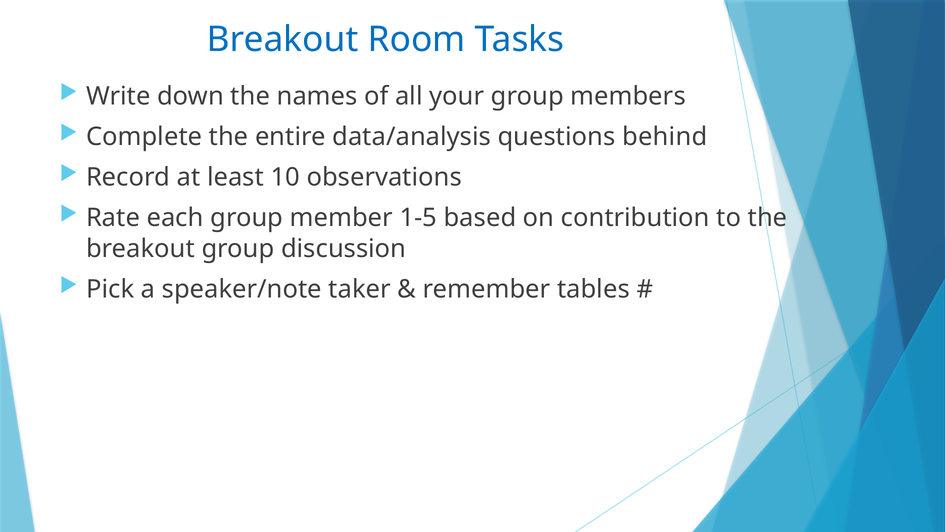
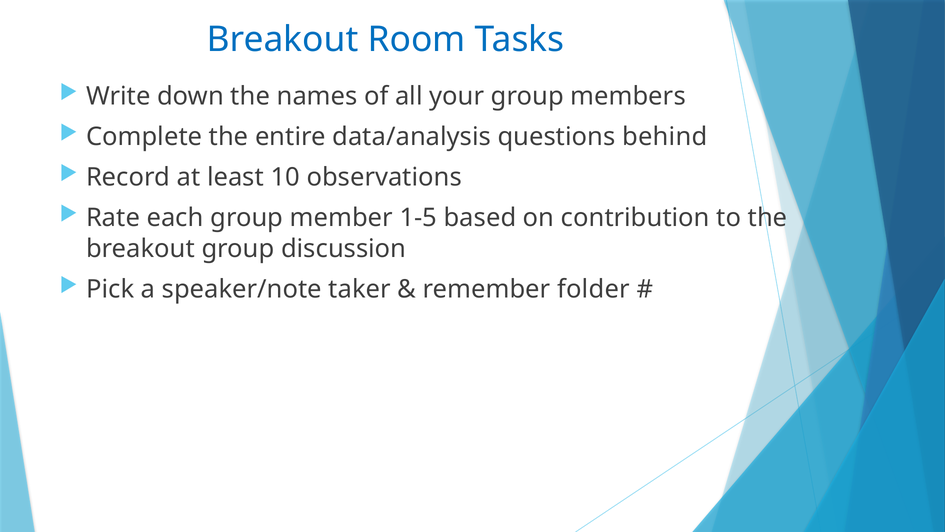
tables: tables -> folder (593, 289)
